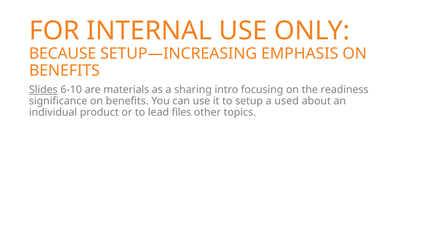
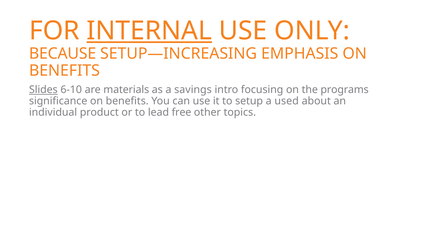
INTERNAL underline: none -> present (149, 31)
sharing: sharing -> savings (193, 90)
readiness: readiness -> programs (345, 90)
files: files -> free (182, 113)
